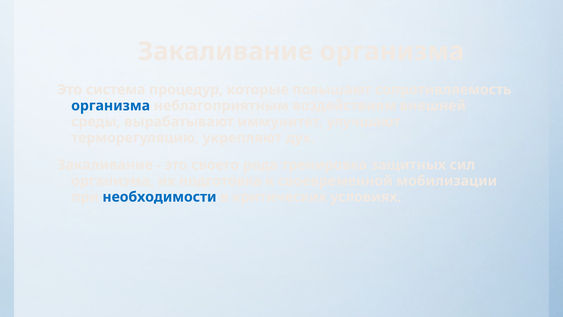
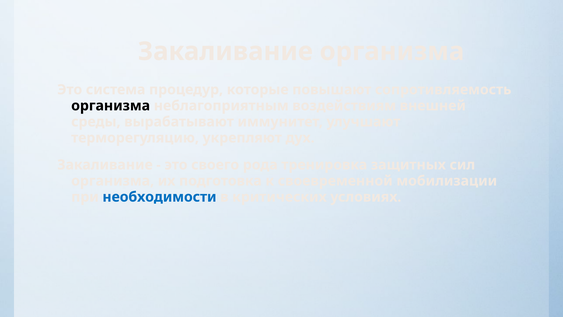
организма colour: blue -> black (111, 106)
